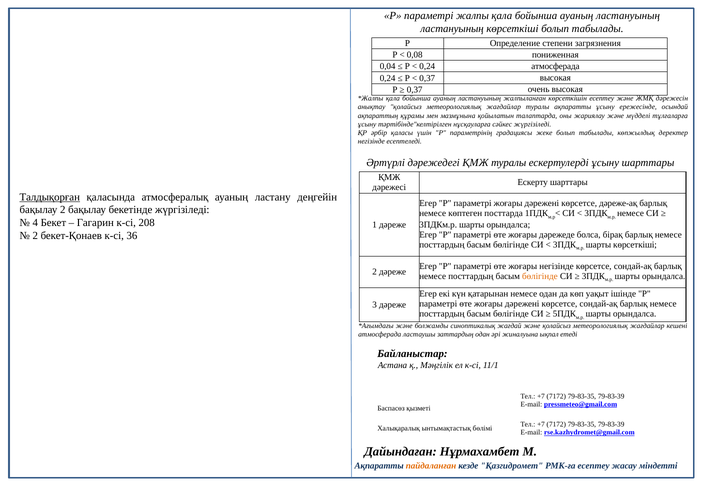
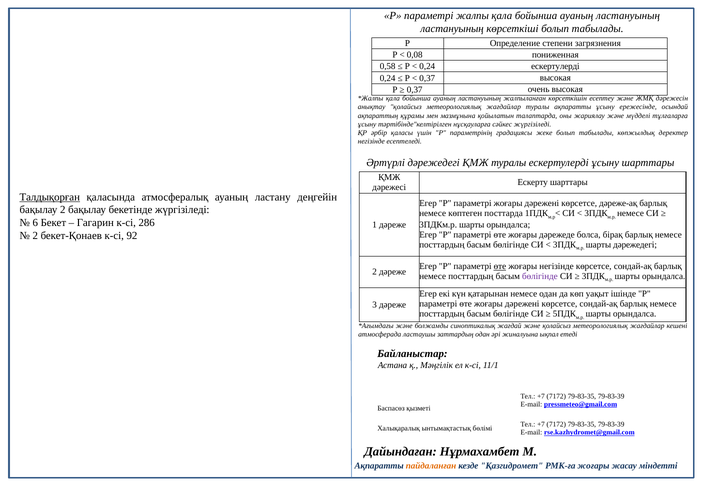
0,04: 0,04 -> 0,58 (388, 67)
0,24 атмосферада: атмосферада -> ескертулерді (555, 66)
4: 4 -> 6 (35, 223)
208: 208 -> 286 (147, 223)
36: 36 -> 92 (132, 236)
шарты көрсеткіші: көрсеткіші -> дәрежедегі (635, 245)
өте underline: none -> present (500, 267)
бөлігінде colour: orange -> purple (540, 277)
РМК-ға есептеу: есептеу -> жоғары (594, 466)
